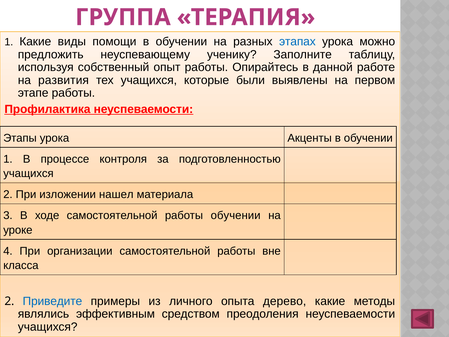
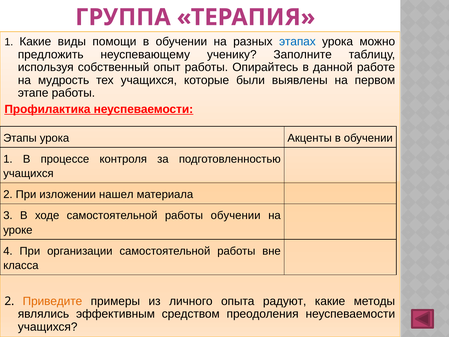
развития: развития -> мудрость (64, 80)
Приведите colour: blue -> orange (52, 301)
дерево: дерево -> радуют (285, 301)
